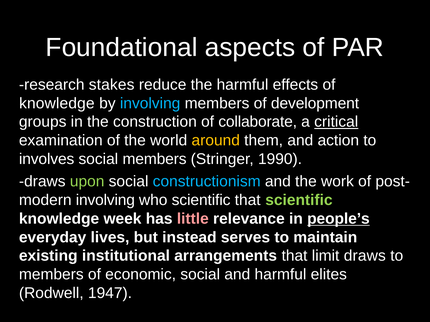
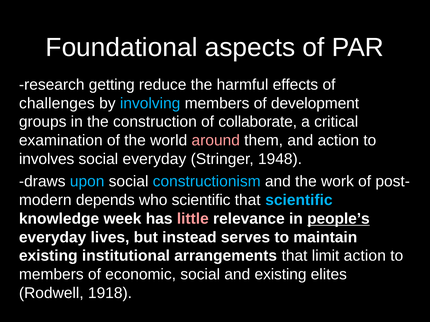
stakes: stakes -> getting (112, 85)
knowledge: knowledge -> challenges (57, 103)
critical underline: present -> none (336, 122)
around colour: yellow -> pink (216, 141)
social members: members -> everyday (154, 159)
1990: 1990 -> 1948 (280, 159)
upon colour: light green -> light blue (87, 182)
involving: involving -> depends (105, 200)
scientific colour: light green -> light blue (299, 200)
limit draws: draws -> action (365, 256)
and harmful: harmful -> existing (281, 275)
1947: 1947 -> 1918 (110, 293)
